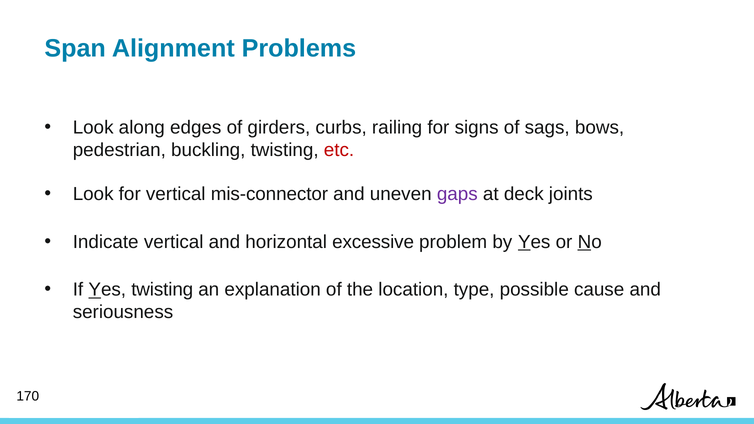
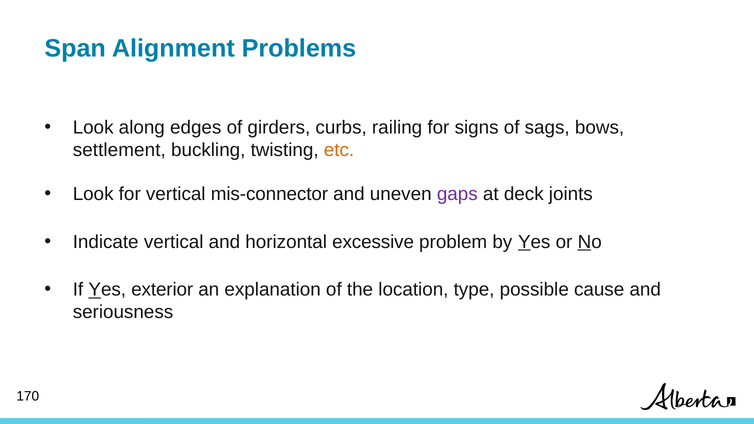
pedestrian: pedestrian -> settlement (119, 150)
etc colour: red -> orange (339, 150)
Yes twisting: twisting -> exterior (162, 290)
